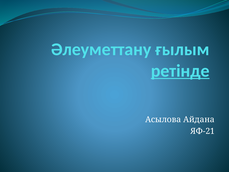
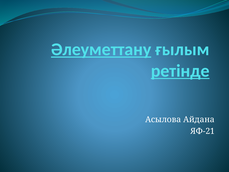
Әлеуметтану underline: none -> present (101, 49)
